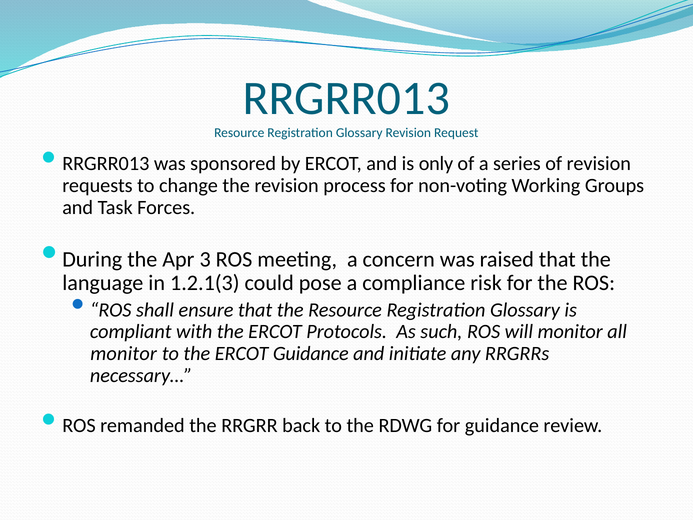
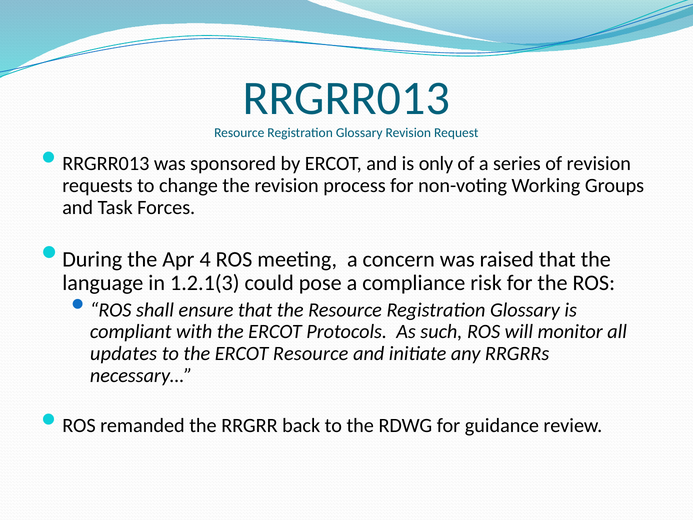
3: 3 -> 4 (205, 259)
monitor: monitor -> updates (124, 353)
ERCOT Guidance: Guidance -> Resource (311, 353)
